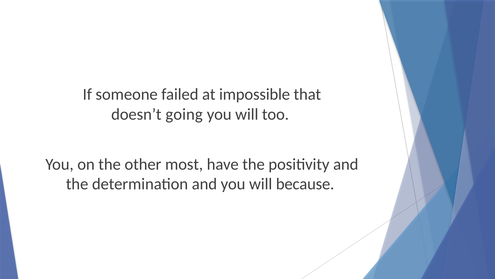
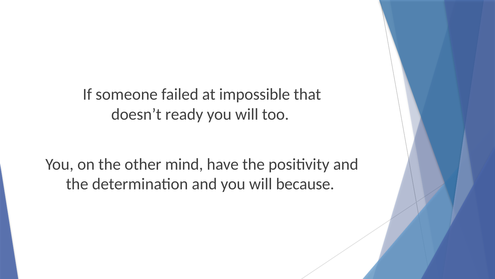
going: going -> ready (184, 114)
most: most -> mind (184, 164)
